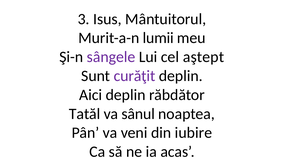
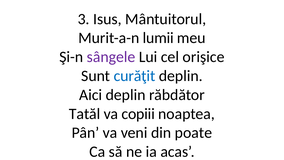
aştept: aştept -> orişice (204, 57)
curăţit colour: purple -> blue (135, 76)
sânul: sânul -> copiii (138, 114)
iubire: iubire -> poate (193, 133)
